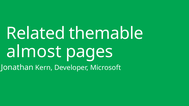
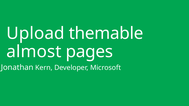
Related: Related -> Upload (35, 33)
